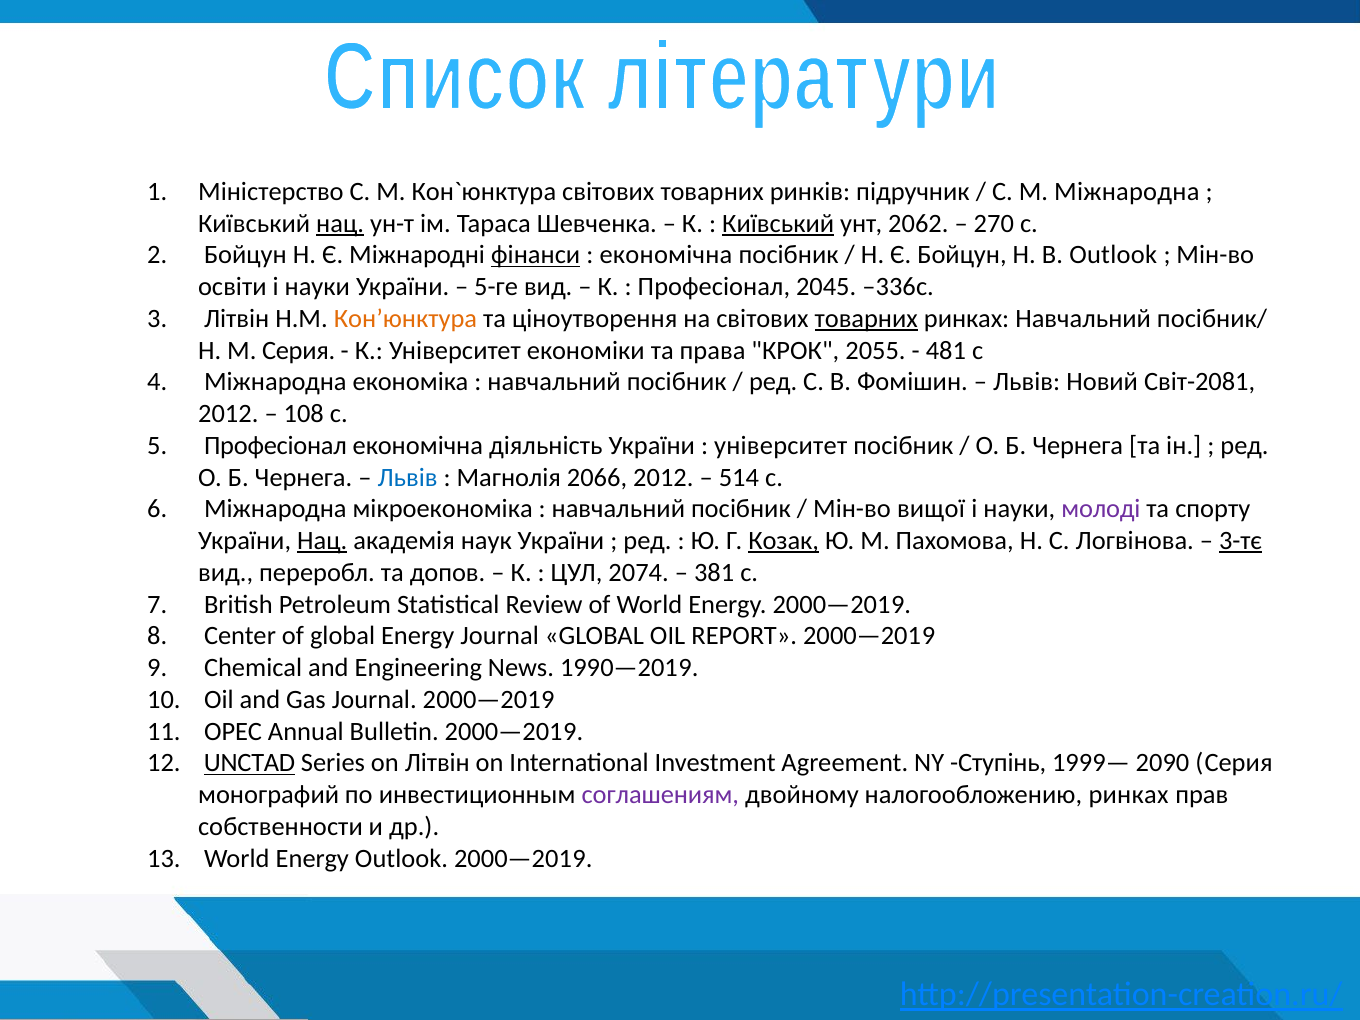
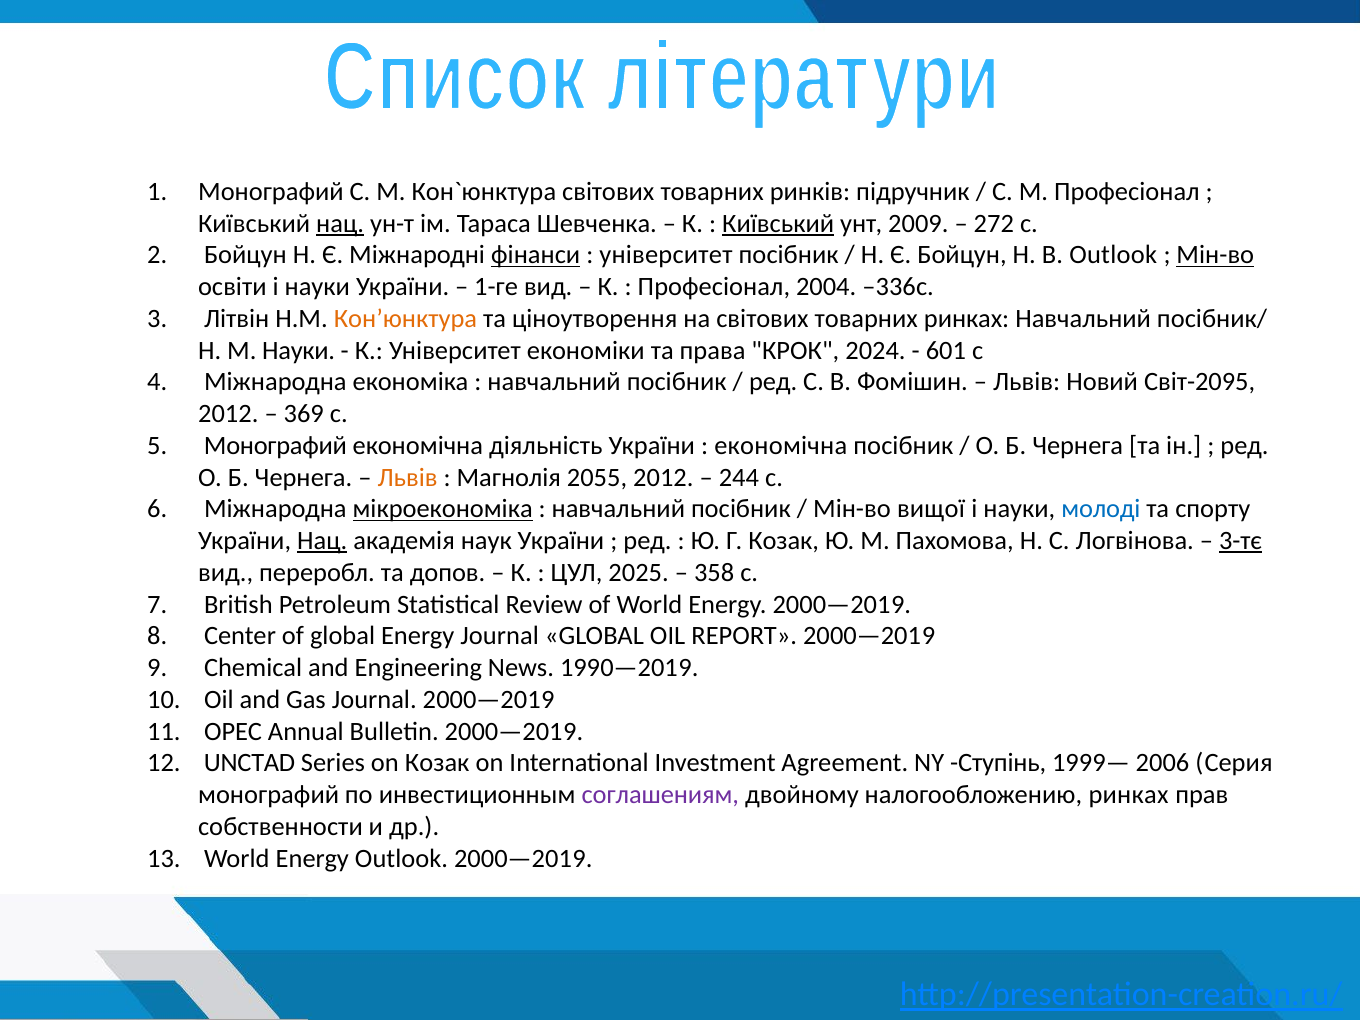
Міністерство: Міністерство -> Монографий (271, 192)
М Міжнародна: Міжнародна -> Професіонал (1127, 192)
2062: 2062 -> 2009 (918, 223)
270: 270 -> 272 (994, 223)
економічна: економічна -> університет (666, 255)
Мін-во underline: none -> present (1215, 255)
5-ге: 5-ге -> 1-ге (496, 287)
2045: 2045 -> 2004 (826, 287)
товарних underline: present -> none (866, 319)
М Серия: Серия -> Науки (299, 350)
2055: 2055 -> 2024 (875, 350)
481: 481 -> 601 (946, 350)
Світ-2081: Світ-2081 -> Світ-2095 (1200, 382)
108: 108 -> 369 (304, 414)
Професіонал: Професіонал -> Монографий (275, 446)
університет: університет -> економічна (781, 446)
Львів colour: blue -> orange (408, 477)
2066: 2066 -> 2055 (597, 477)
514: 514 -> 244 (739, 477)
мікроекономіка underline: none -> present (443, 509)
молоді colour: purple -> blue (1101, 509)
Козак underline: present -> none (784, 541)
2074: 2074 -> 2025 (639, 573)
381: 381 -> 358 (714, 573)
UNCTAD underline: present -> none (250, 763)
on Літвін: Літвін -> Козак (437, 763)
2090: 2090 -> 2006 (1162, 763)
